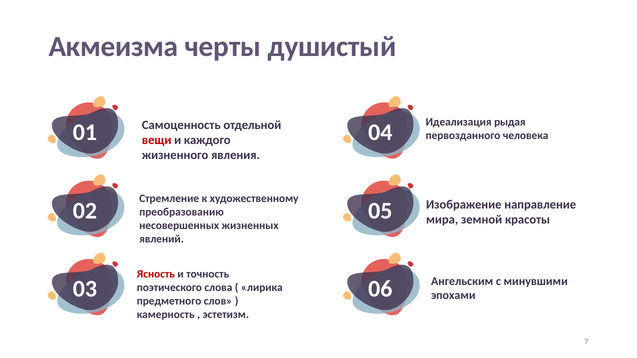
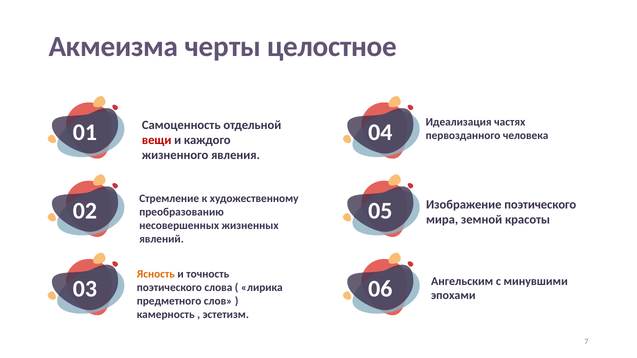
душистый: душистый -> целостное (332, 47)
рыдая: рыдая -> частях (510, 122)
Изображение направление: направление -> поэтического (540, 205)
Ясность colour: red -> orange (156, 274)
